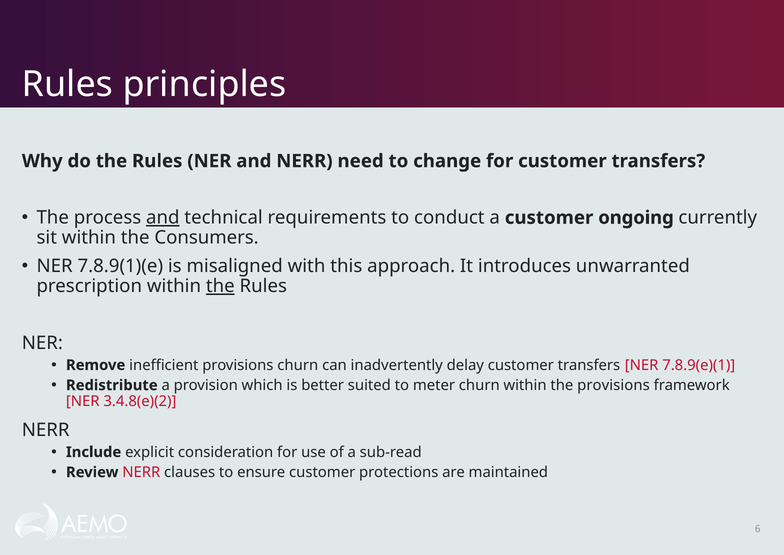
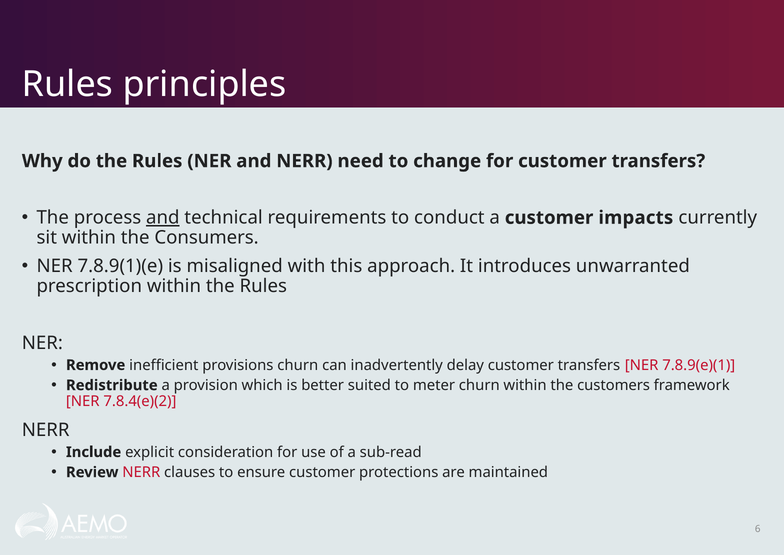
ongoing: ongoing -> impacts (636, 217)
the underline: present -> none (220, 286)
the provisions: provisions -> customers (614, 385)
3.4.8(e)(2: 3.4.8(e)(2 -> 7.8.4(e)(2 (140, 401)
